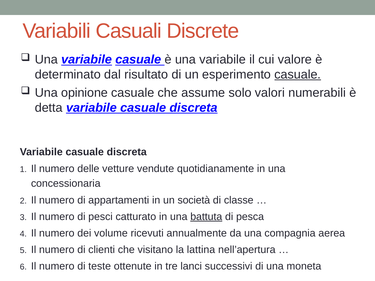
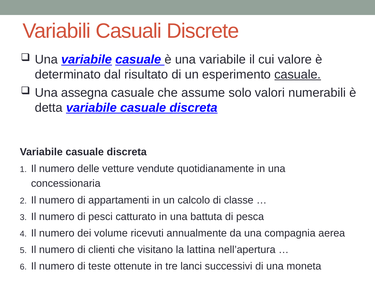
opinione: opinione -> assegna (85, 93)
società: società -> calcolo (194, 200)
battuta underline: present -> none (206, 217)
